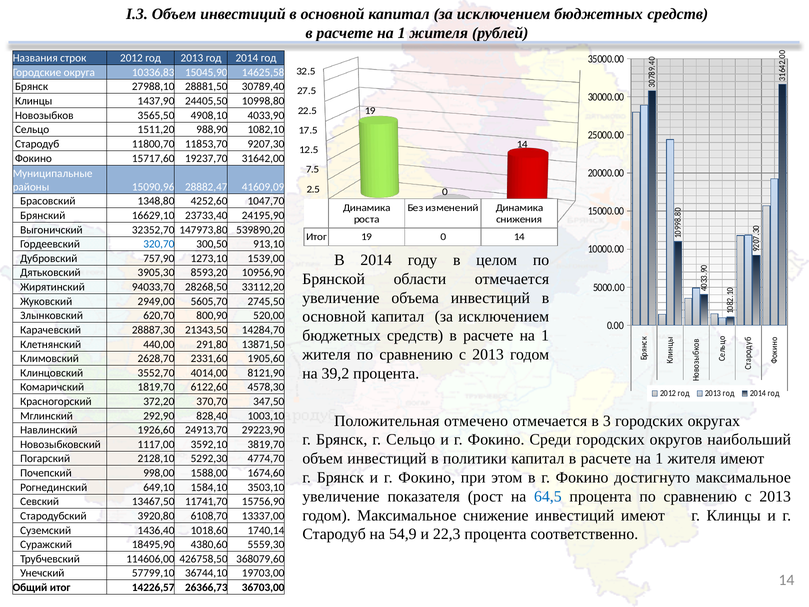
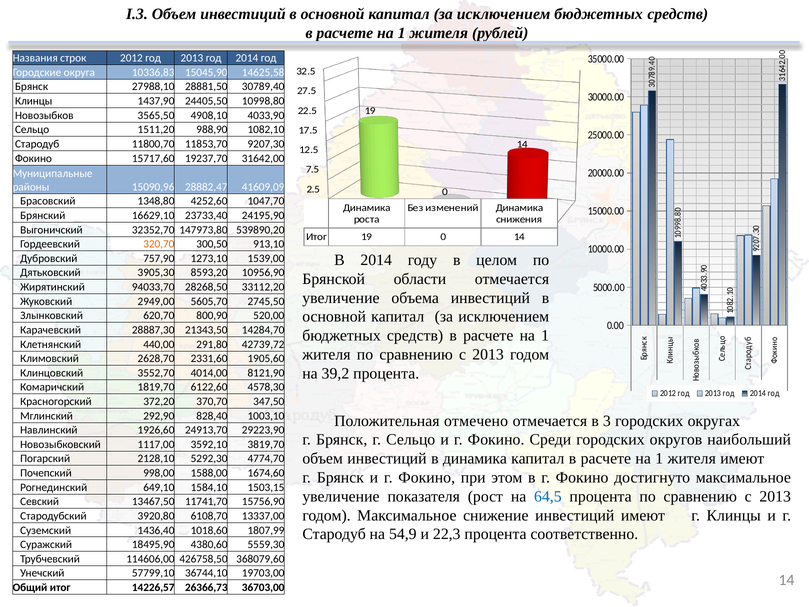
320,70 colour: blue -> orange (159, 244)
13871,50: 13871,50 -> 42739,72 (263, 344)
в политики: политики -> динамика (475, 458)
3503,10: 3503,10 -> 1503,15 (266, 487)
1740,14: 1740,14 -> 1807,99 (266, 530)
